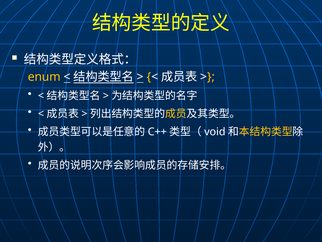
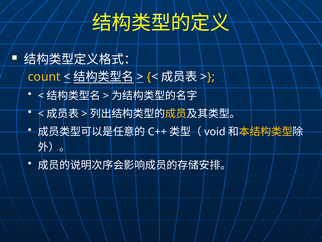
enum: enum -> count (44, 77)
